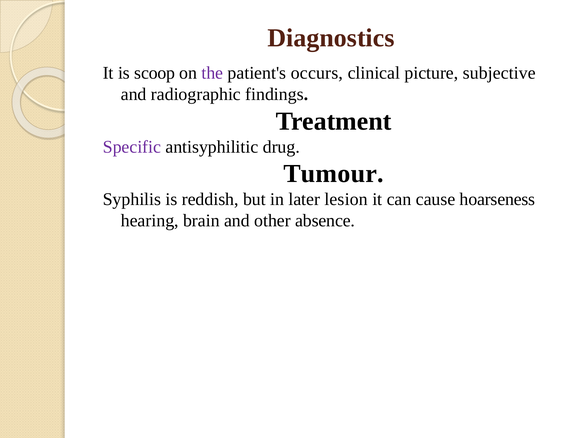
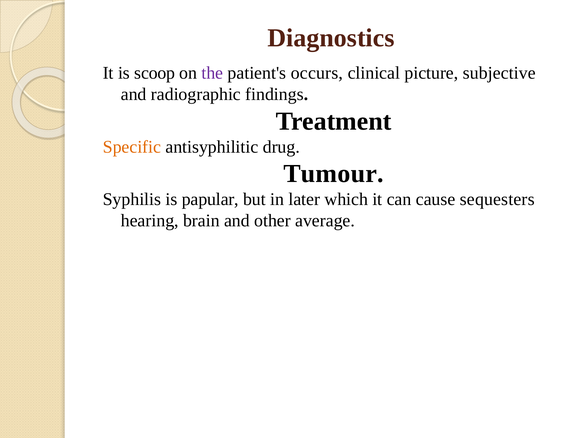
Specific colour: purple -> orange (132, 147)
reddish: reddish -> papular (210, 199)
lesion: lesion -> which (346, 199)
hoarseness: hoarseness -> sequesters (497, 199)
absence: absence -> average (325, 221)
